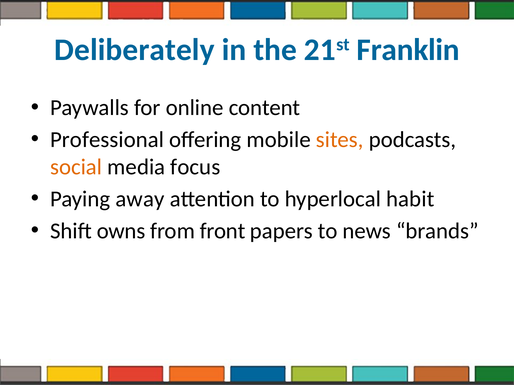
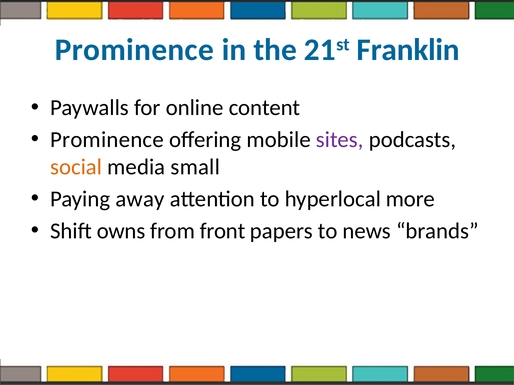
Deliberately: Deliberately -> Prominence (134, 50)
Professional: Professional -> Prominence (107, 140)
sites colour: orange -> purple (340, 140)
focus: focus -> small (195, 167)
habit: habit -> more (410, 199)
